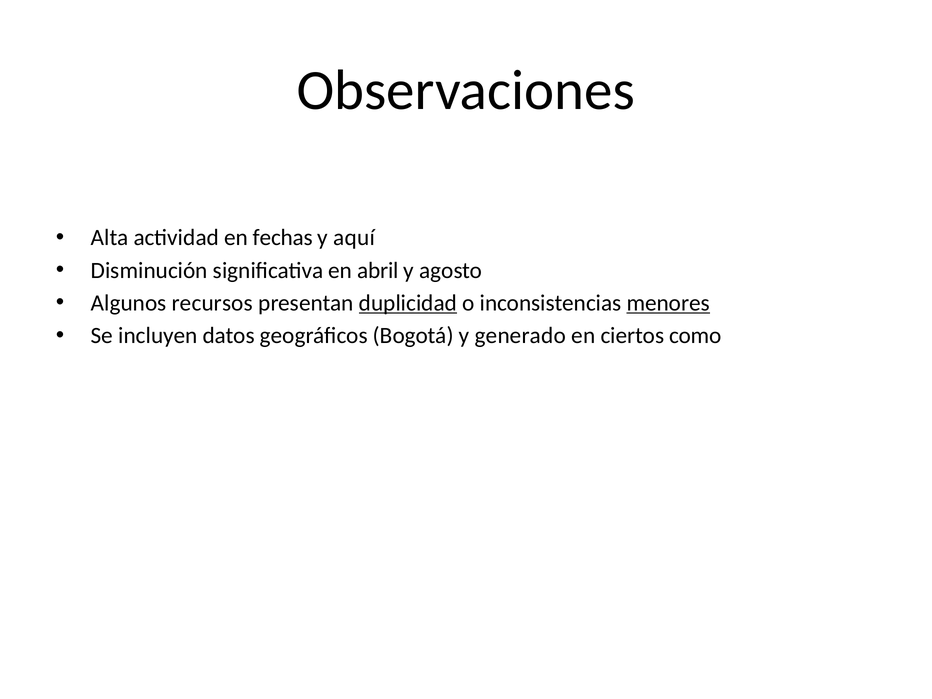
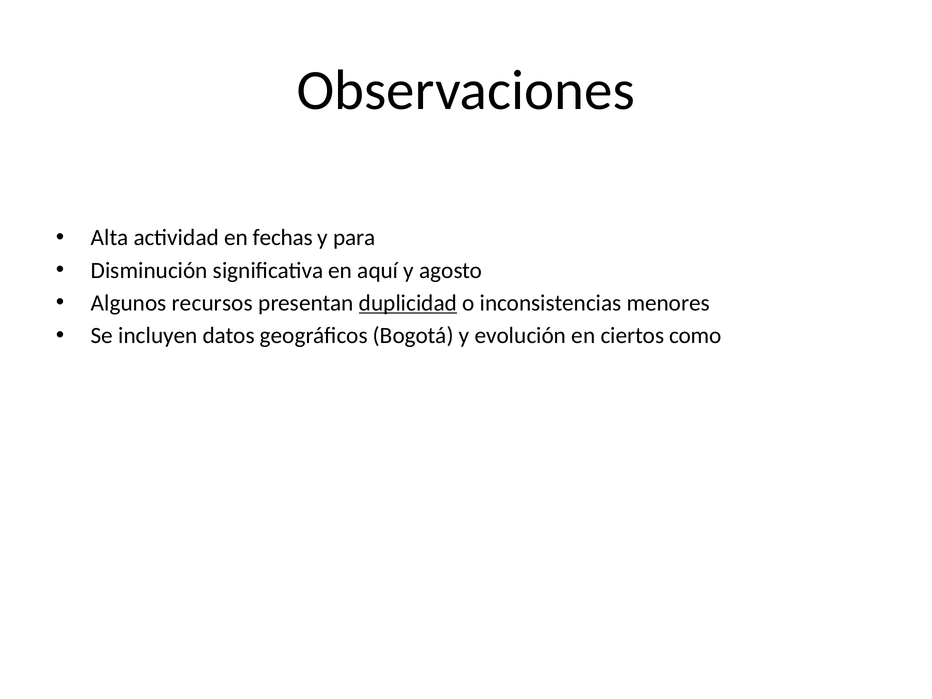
aquí: aquí -> para (354, 238)
abril: abril -> aquí (378, 270)
menores underline: present -> none (668, 303)
generado: generado -> evolución (520, 336)
